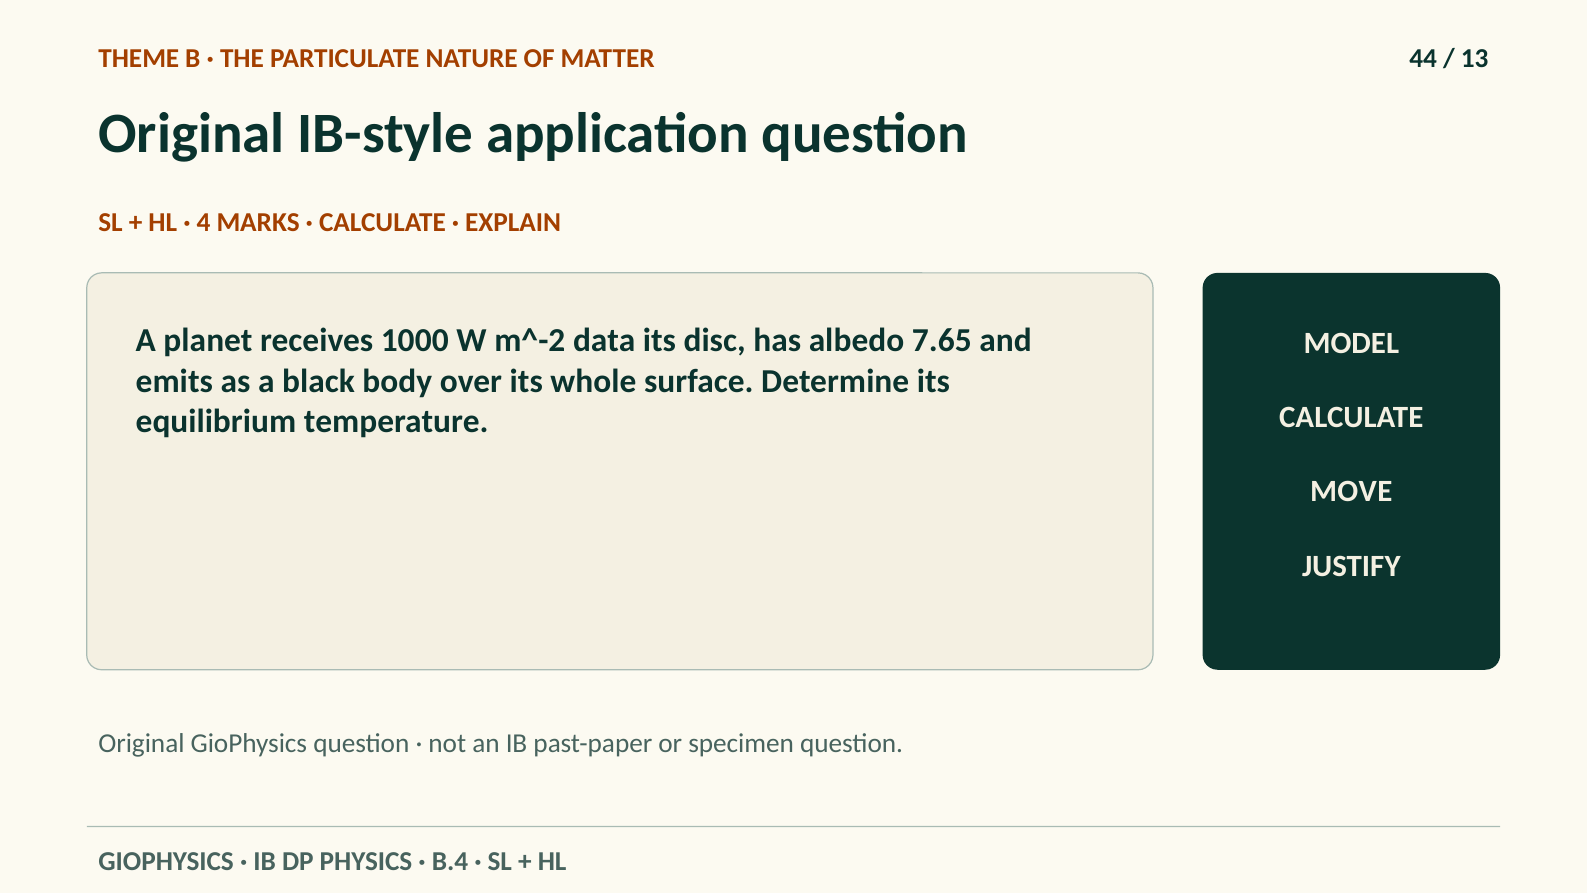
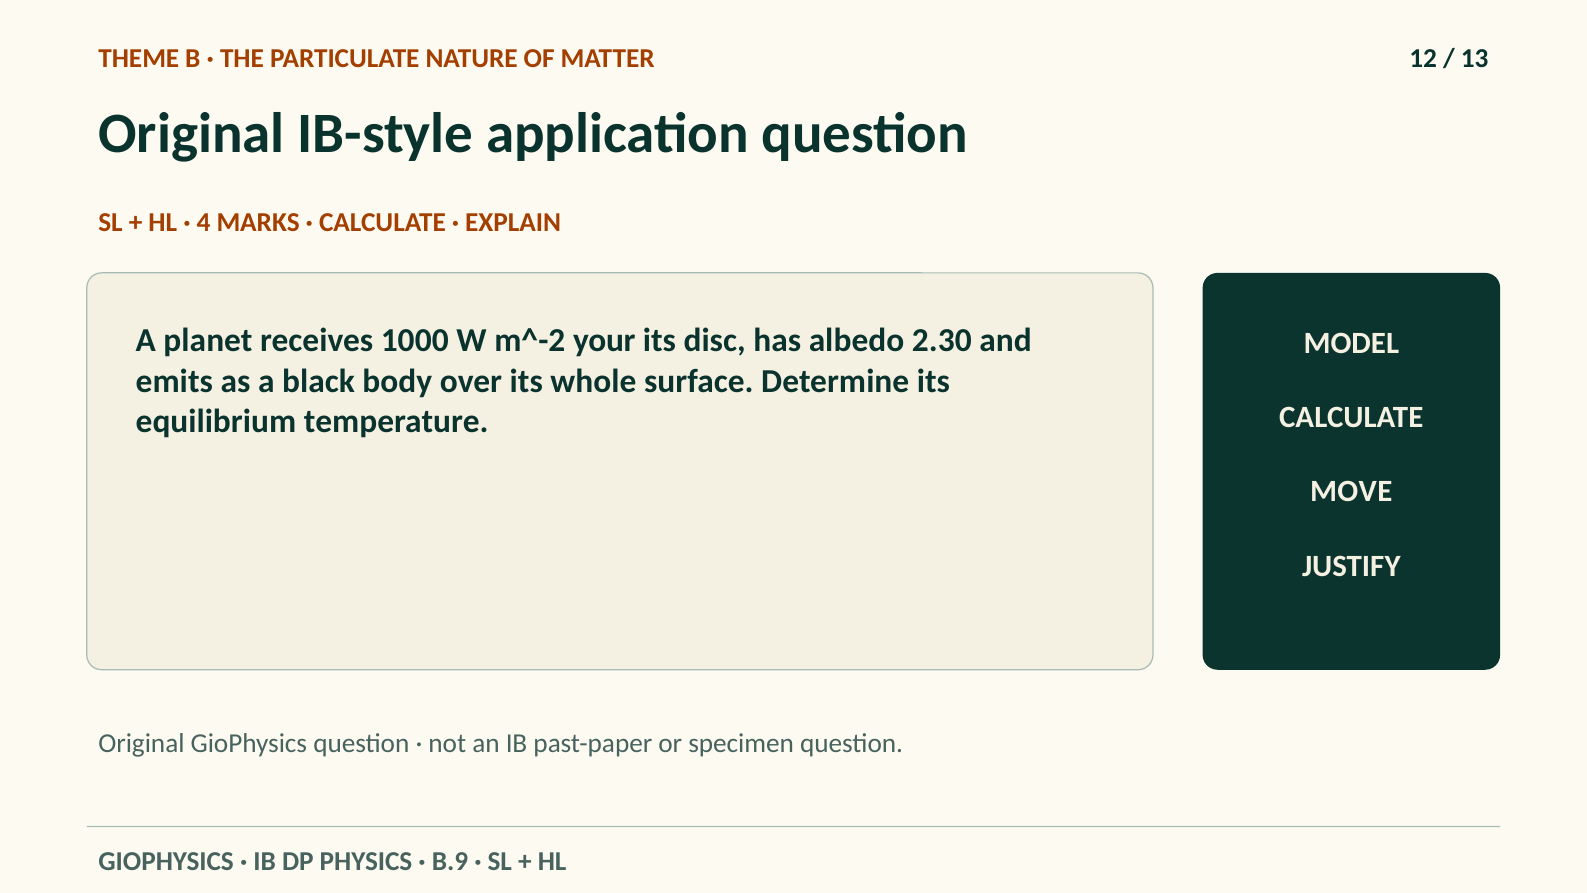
44: 44 -> 12 (1423, 59)
data: data -> your (604, 341)
7.65: 7.65 -> 2.30 (942, 341)
B.4: B.4 -> B.9 (450, 861)
